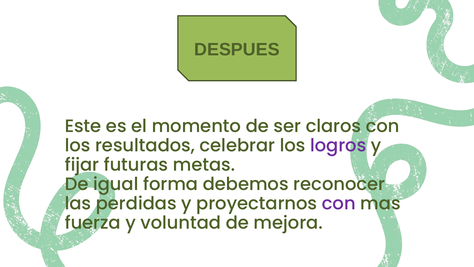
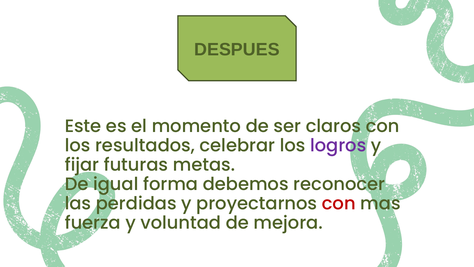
con colour: purple -> red (339, 203)
